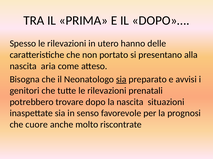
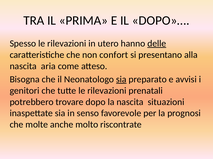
delle underline: none -> present (157, 44)
portato: portato -> confort (114, 55)
cuore: cuore -> molte (37, 125)
